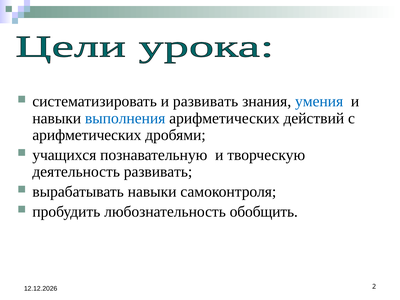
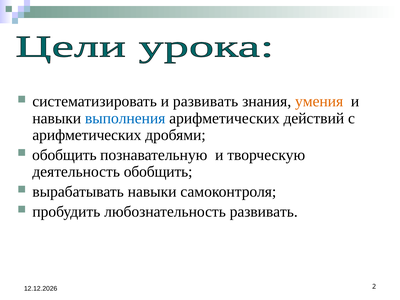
умения colour: blue -> orange (319, 101)
учащихся: учащихся -> обобщить (64, 155)
деятельность развивать: развивать -> обобщить (158, 172)
любознательность обобщить: обобщить -> развивать (264, 212)
